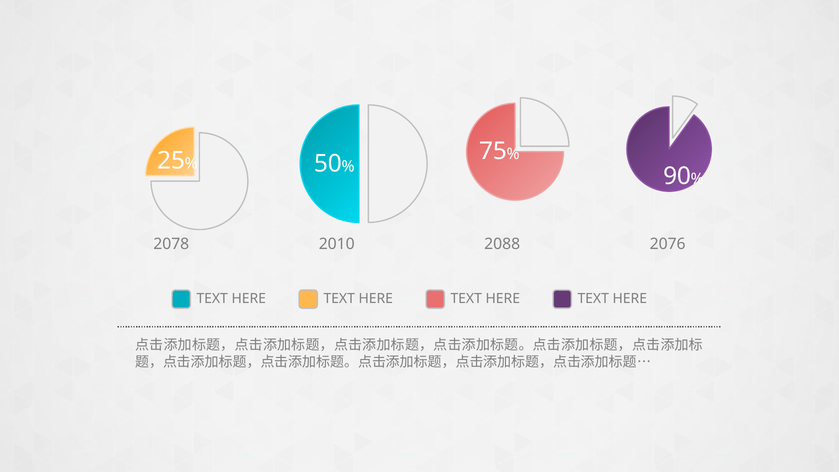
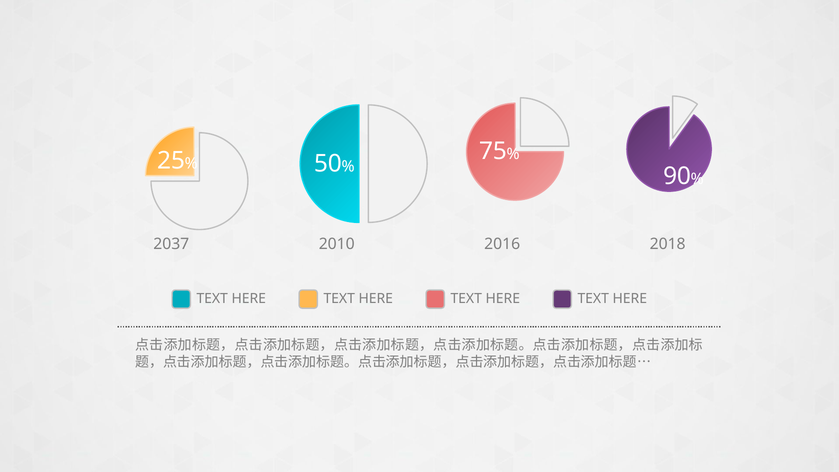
2078: 2078 -> 2037 (171, 244)
2088: 2088 -> 2016 (502, 244)
2076: 2076 -> 2018 (668, 244)
